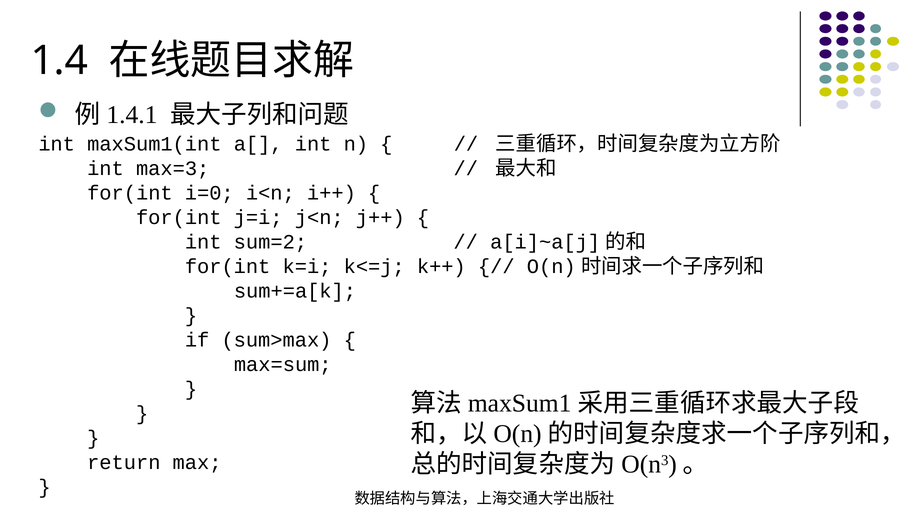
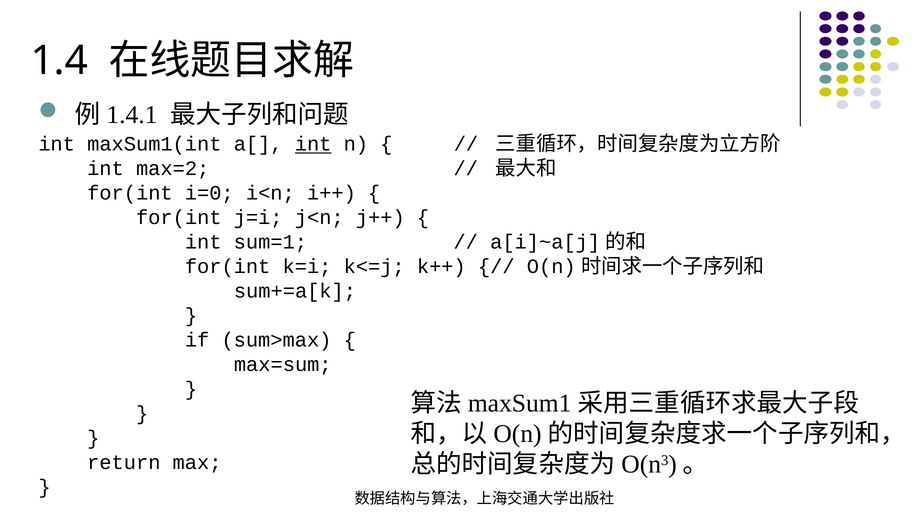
int underline: none -> present (313, 144)
max=3: max=3 -> max=2 (173, 169)
sum=2: sum=2 -> sum=1 (270, 242)
